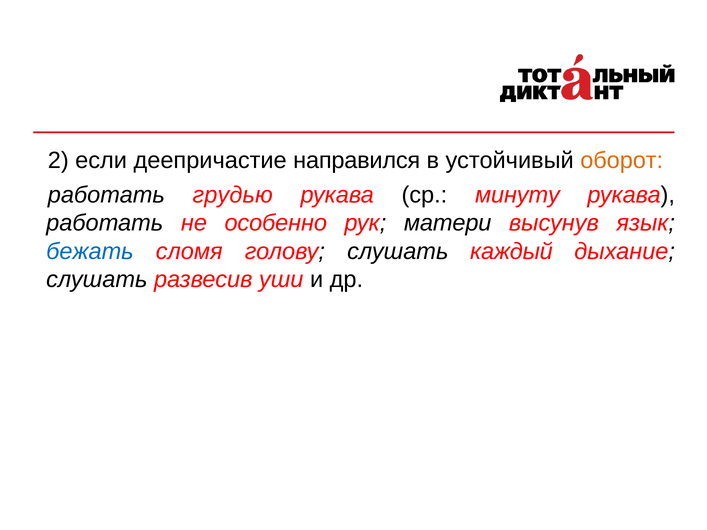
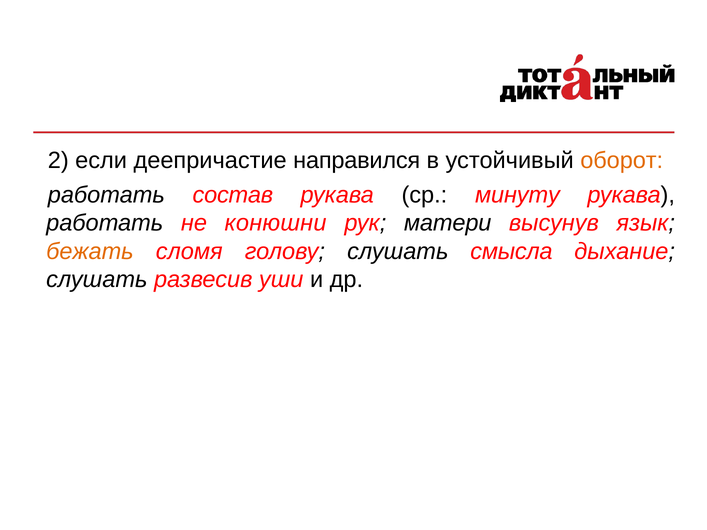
грудью: грудью -> состав (233, 195)
особенно: особенно -> конюшни (276, 223)
бежать colour: blue -> orange (90, 252)
каждый: каждый -> смысла (511, 252)
